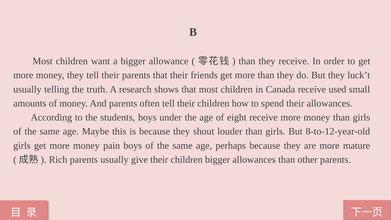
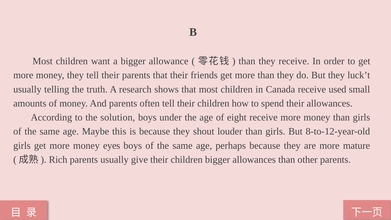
students: students -> solution (118, 117)
pain: pain -> eyes (112, 146)
